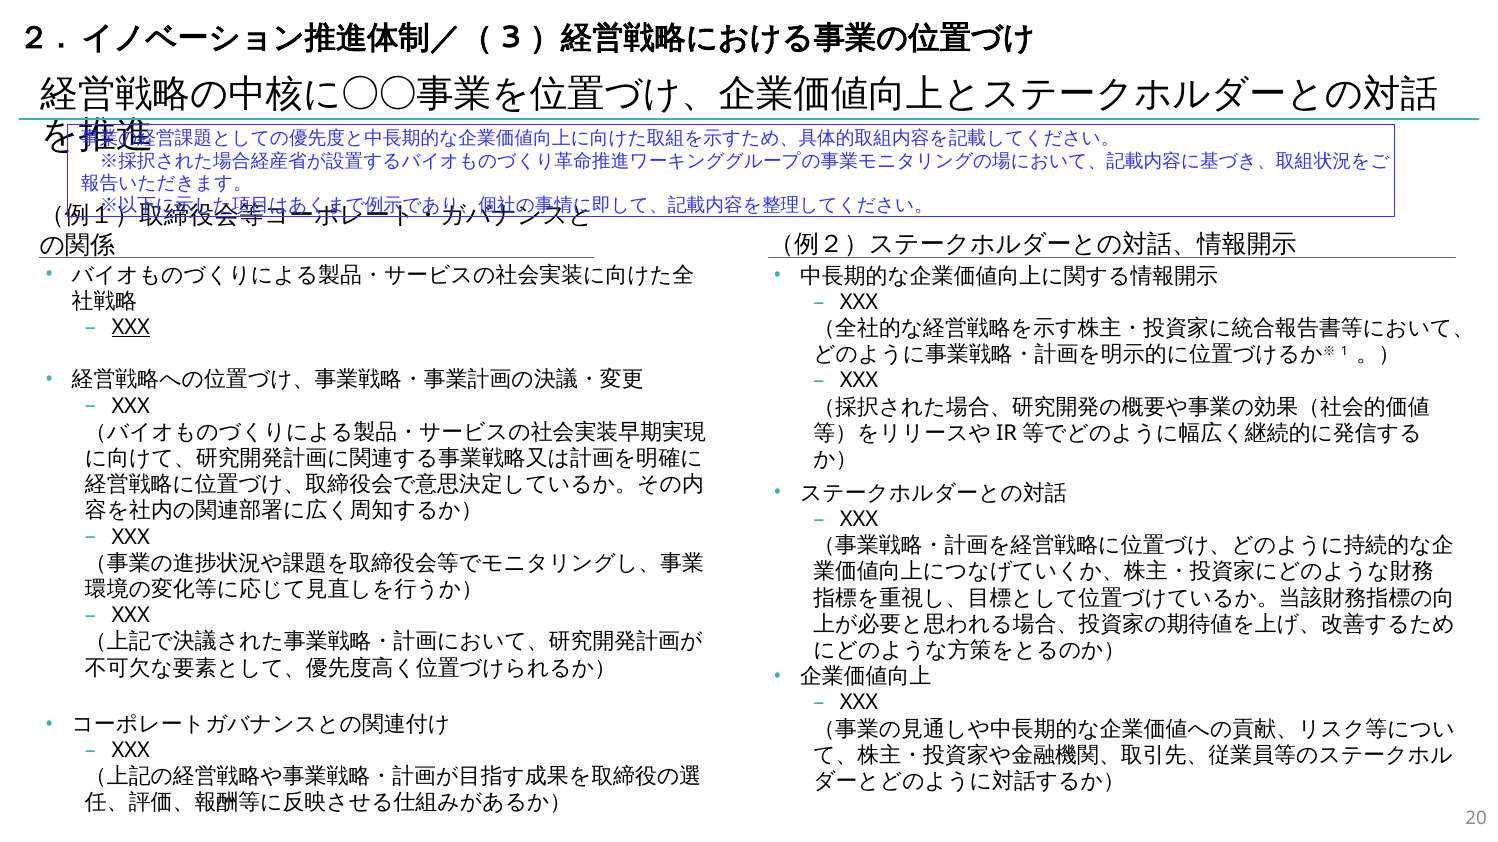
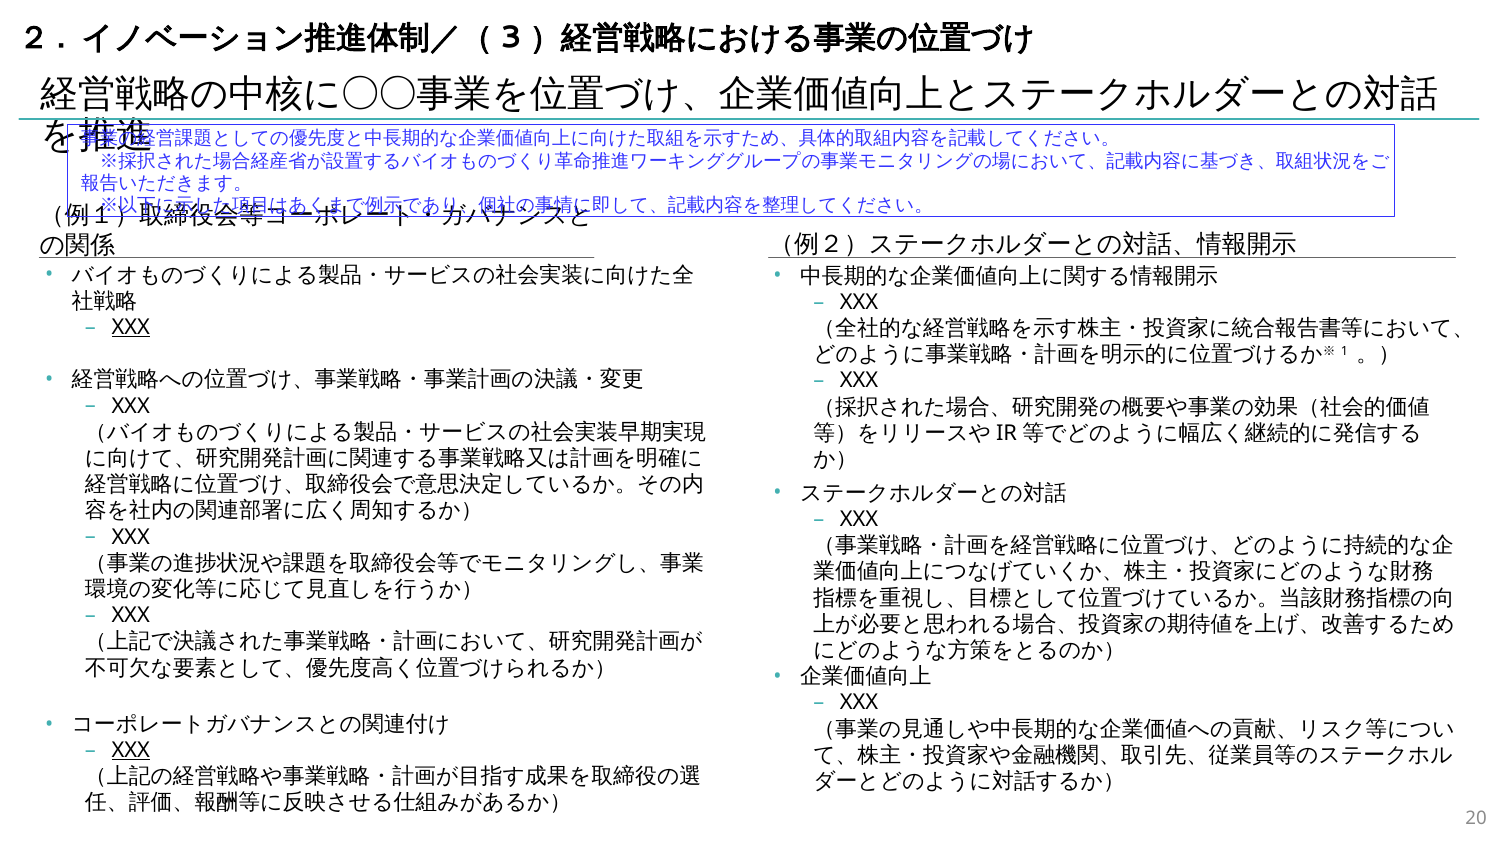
XXX underline: none -> present (131, 751)
